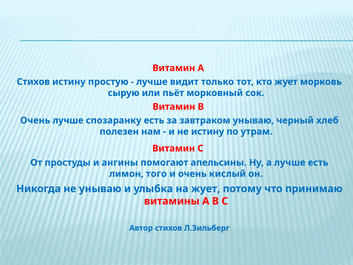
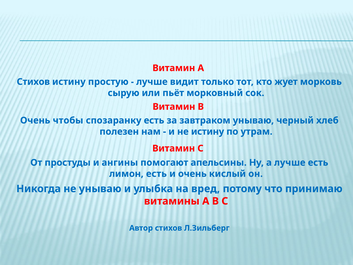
Очень лучше: лучше -> чтобы (68, 120)
лимон того: того -> есть (156, 174)
на жует: жует -> вред (206, 189)
